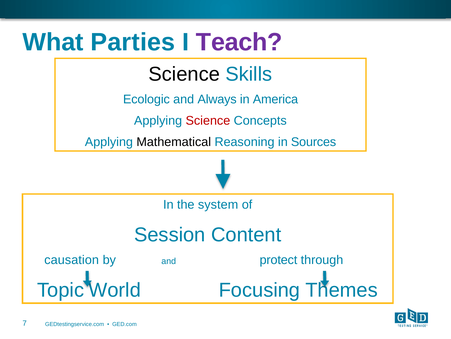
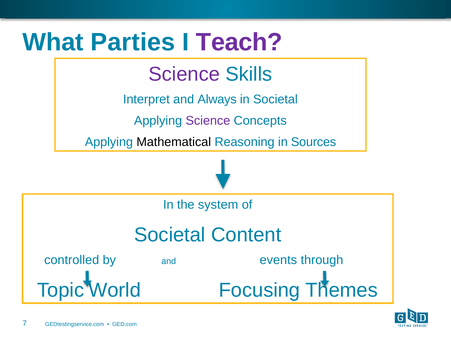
Science colour: black -> purple (184, 74)
Ecologic: Ecologic -> Interpret (146, 99)
in America: America -> Societal (275, 99)
Science colour: red -> purple (208, 121)
Session: Session -> Societal (170, 234)
causation: causation -> controlled (72, 260)
protect: protect -> events (278, 260)
